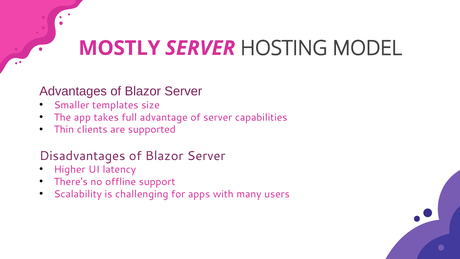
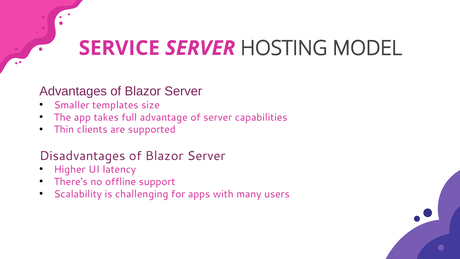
MOSTLY: MOSTLY -> SERVICE (119, 48)
